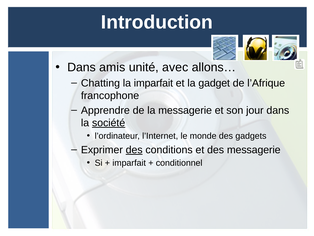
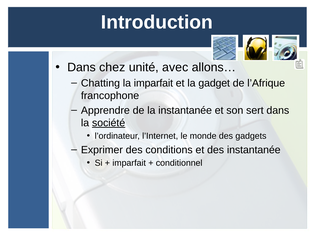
amis: amis -> chez (112, 67)
la messagerie: messagerie -> instantanée (185, 110)
jour: jour -> sert (255, 110)
des underline: present -> none (134, 150)
des messagerie: messagerie -> instantanée (254, 150)
